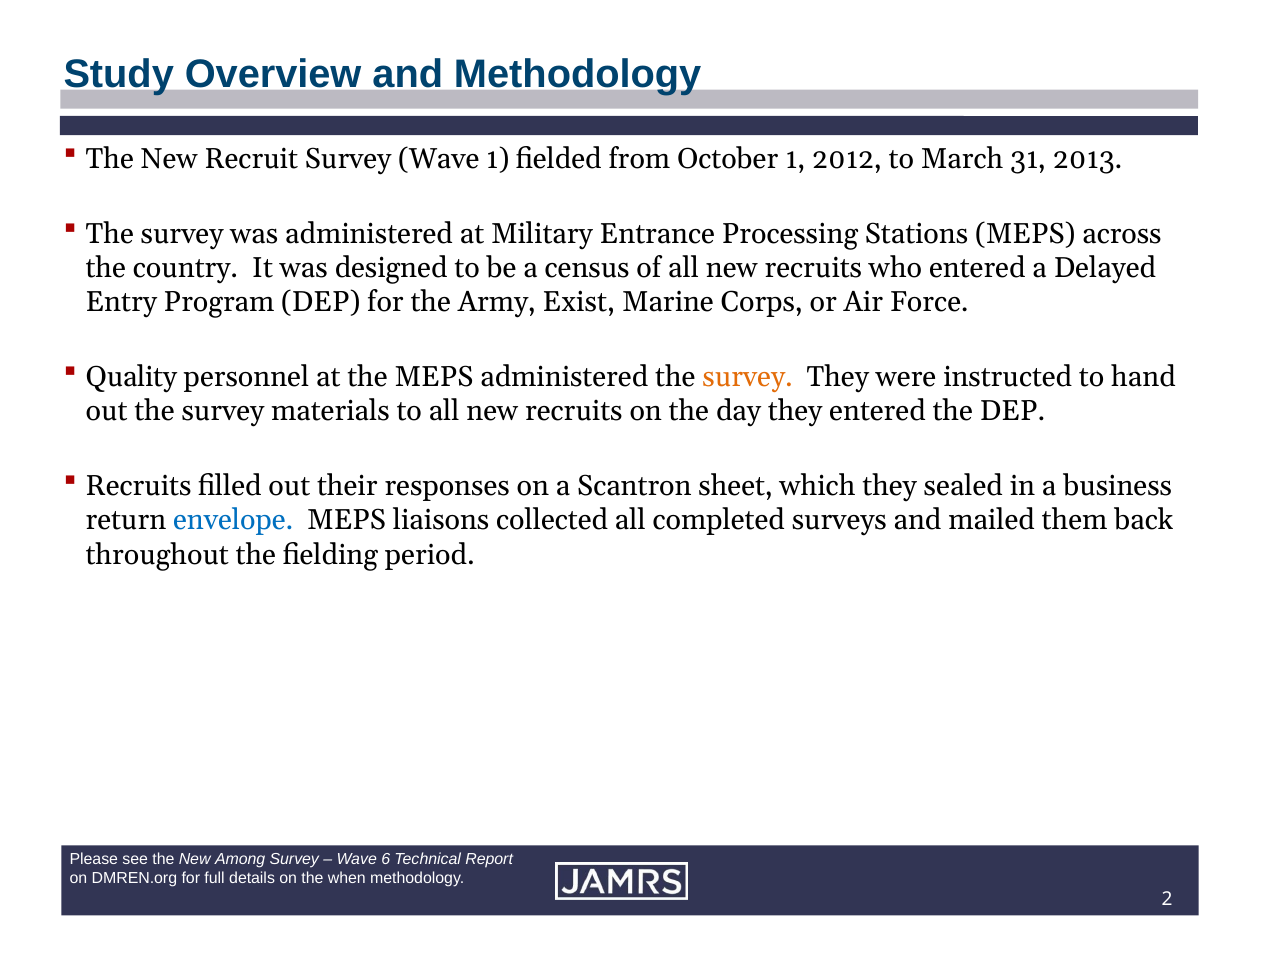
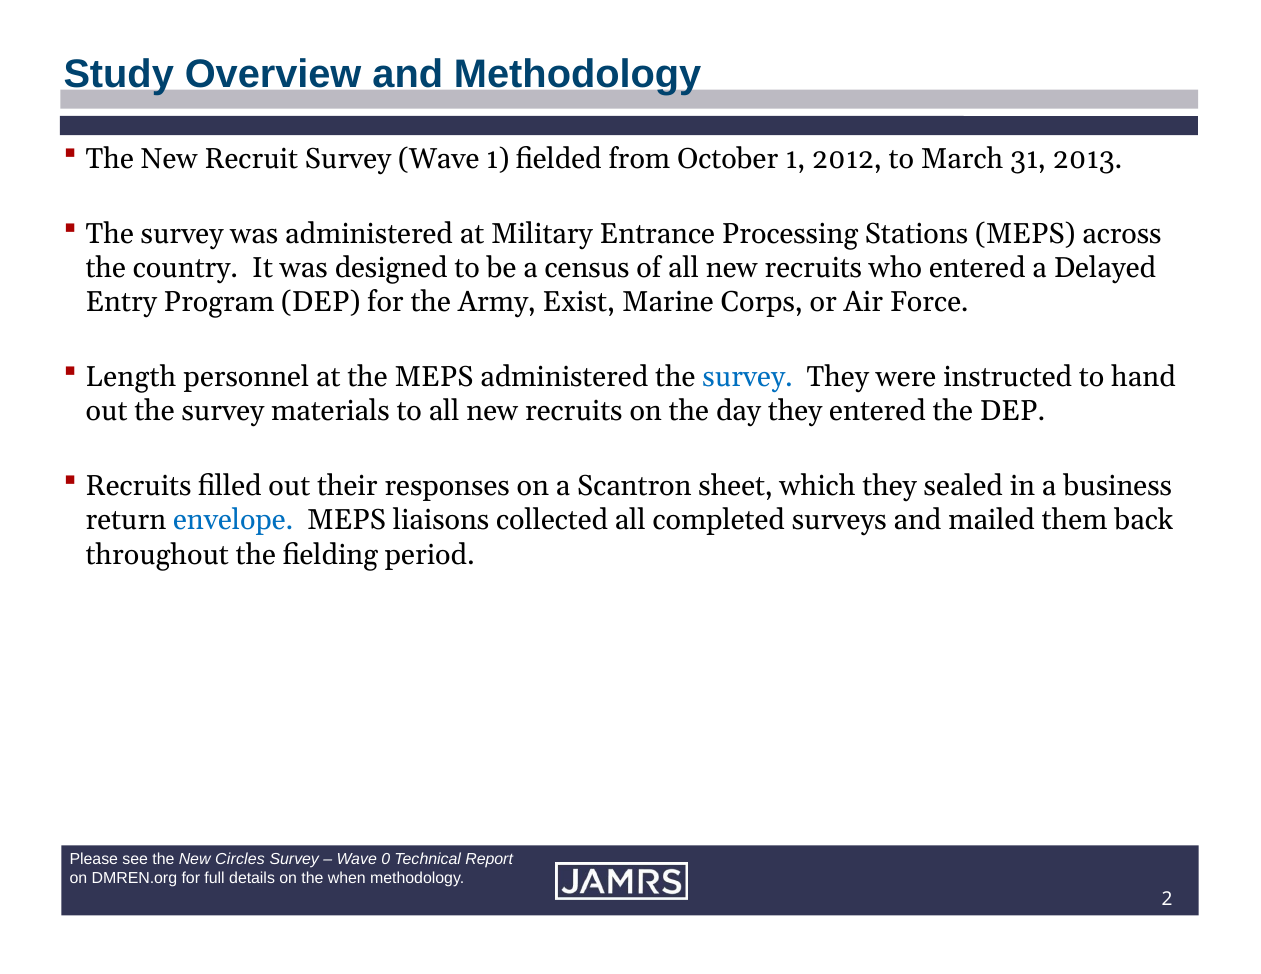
Quality: Quality -> Length (131, 377)
survey colour: orange -> blue (748, 377)
Among: Among -> Circles (240, 860)
6: 6 -> 0 (386, 860)
